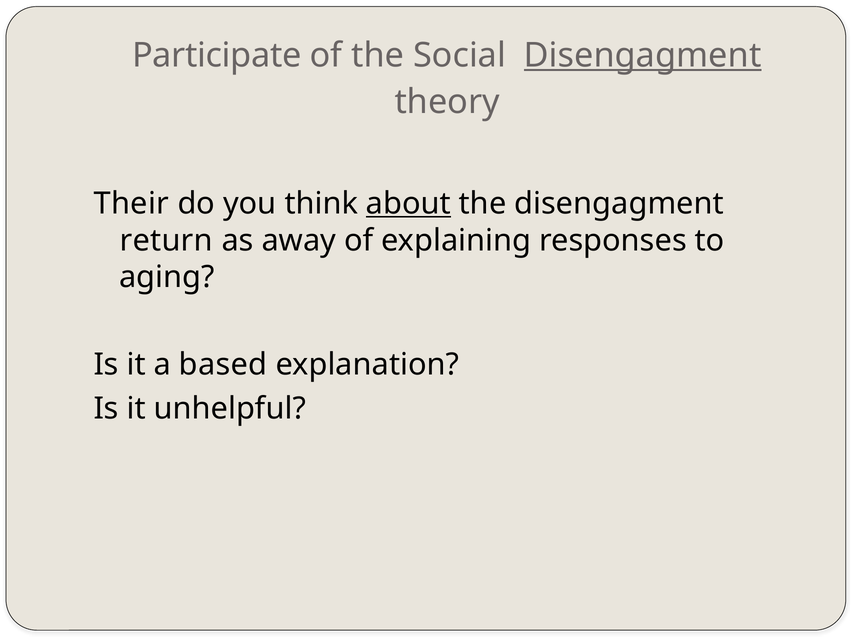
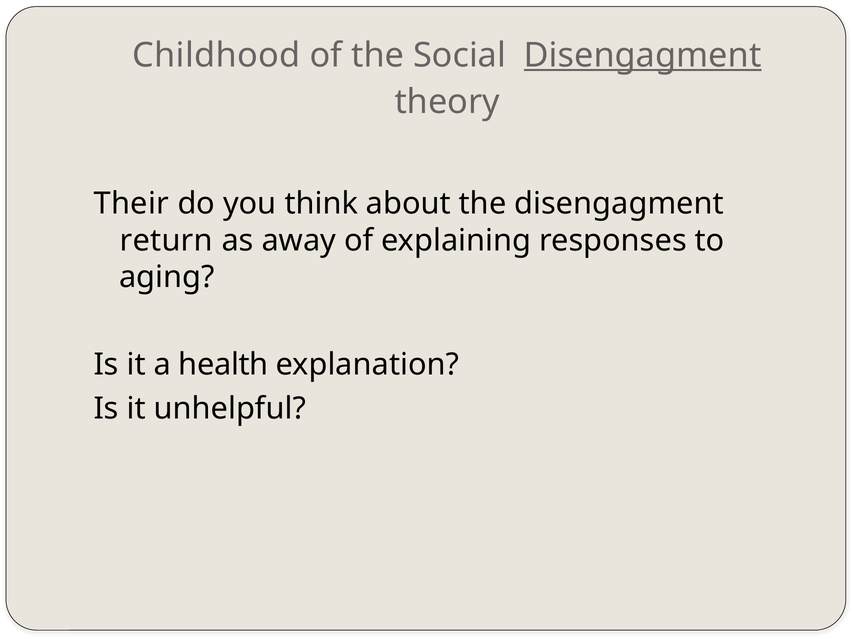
Participate: Participate -> Childhood (216, 55)
about underline: present -> none (408, 203)
based: based -> health (223, 365)
